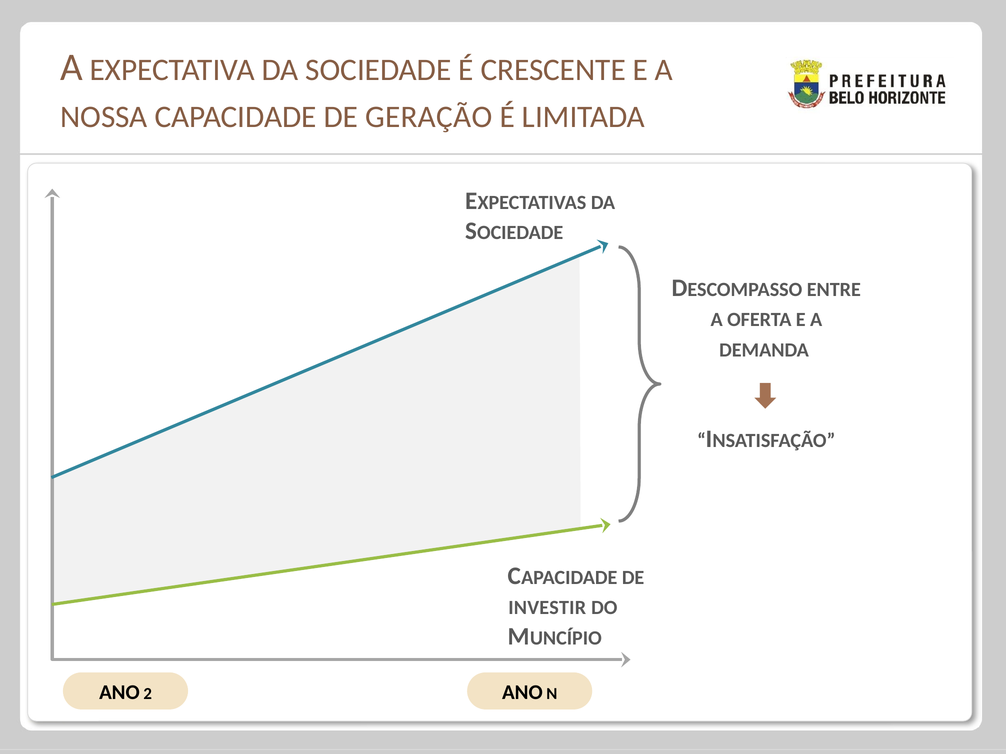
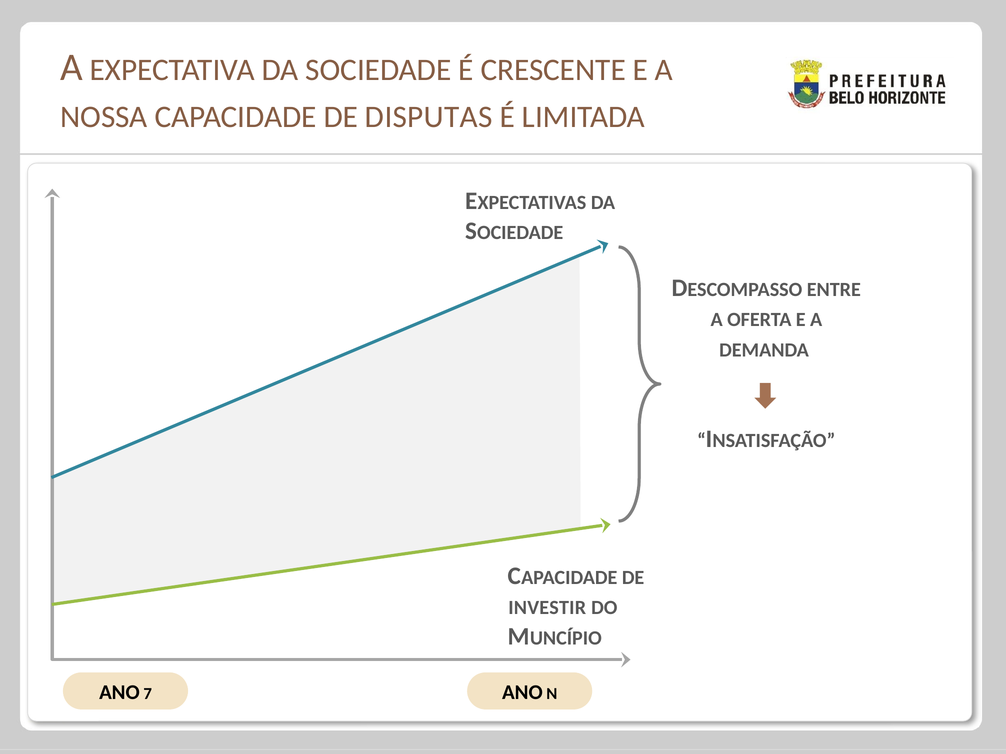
GERAÇÃO: GERAÇÃO -> DISPUTAS (429, 117)
2: 2 -> 7 (148, 694)
